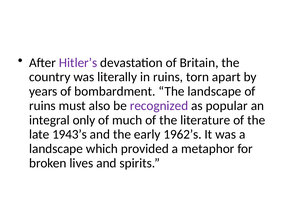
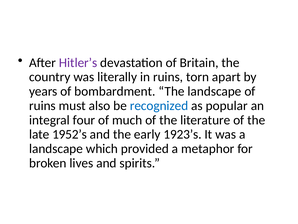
recognized colour: purple -> blue (159, 105)
only: only -> four (84, 120)
1943’s: 1943’s -> 1952’s (70, 134)
1962’s: 1962’s -> 1923’s (183, 134)
